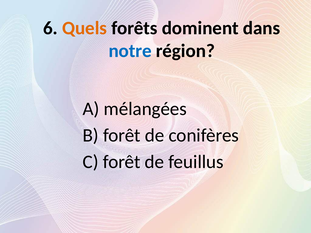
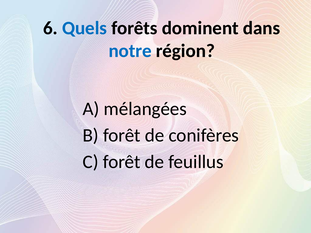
Quels colour: orange -> blue (85, 28)
